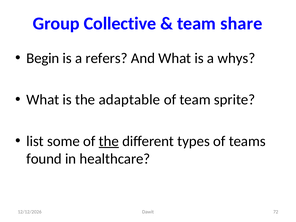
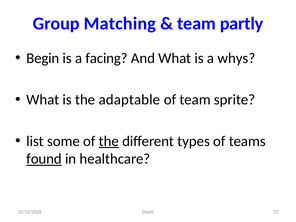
Collective: Collective -> Matching (120, 23)
share: share -> partly (242, 23)
refers: refers -> facing (107, 58)
found underline: none -> present (44, 159)
